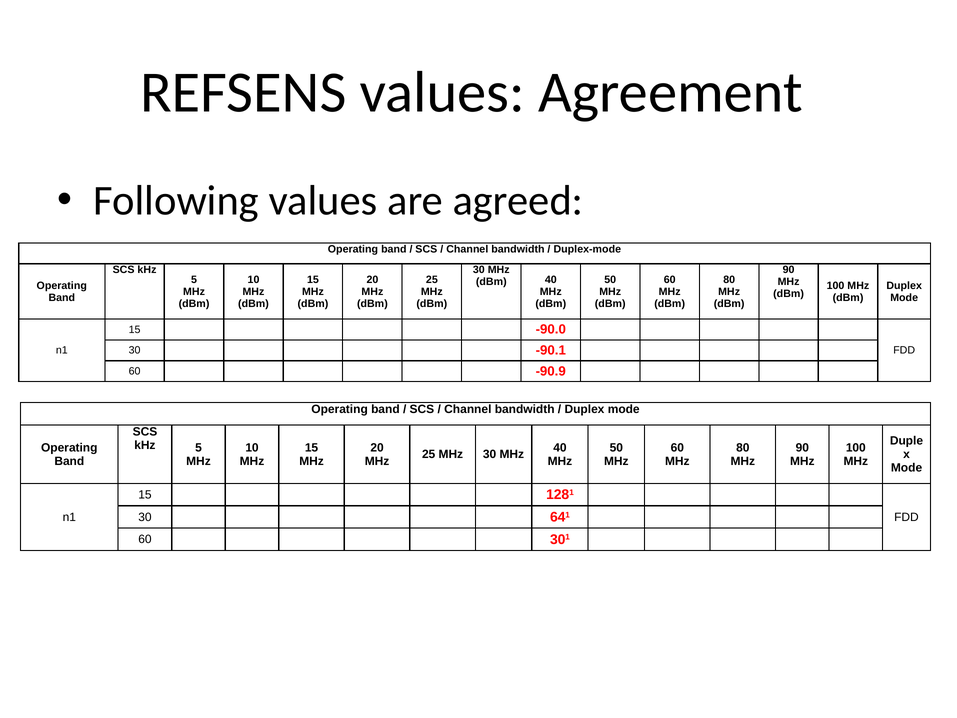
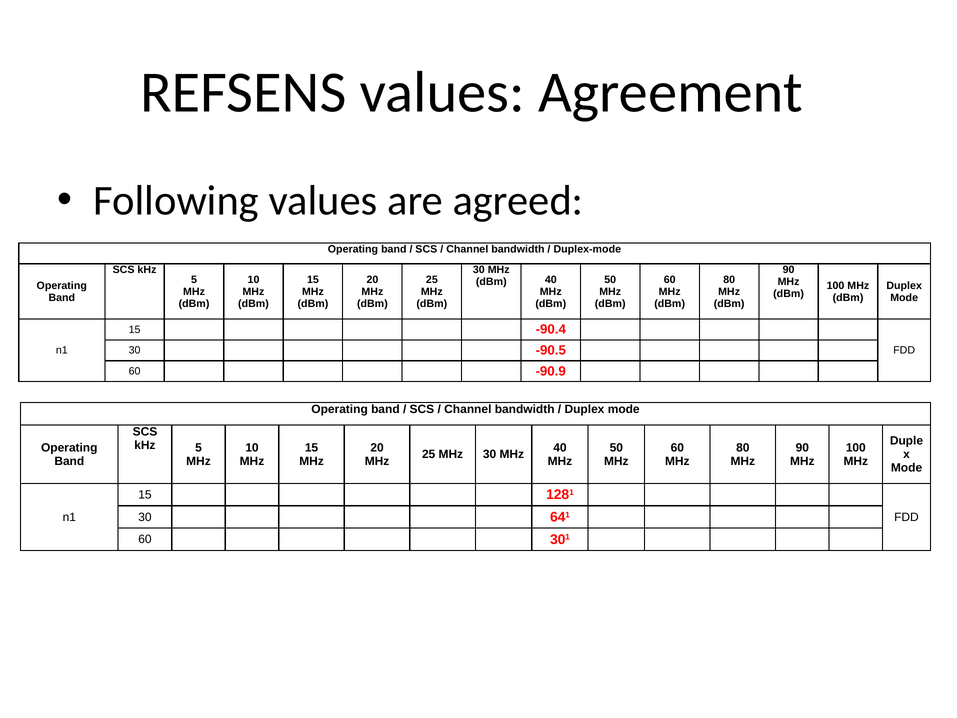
-90.0: -90.0 -> -90.4 (551, 329)
-90.1: -90.1 -> -90.5 (551, 350)
